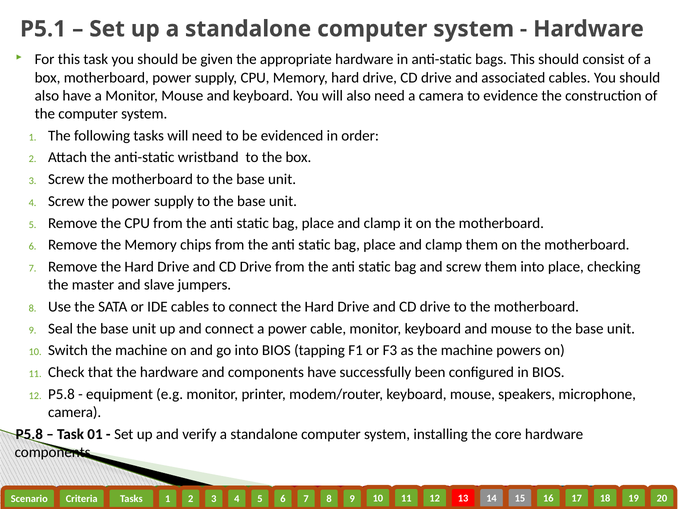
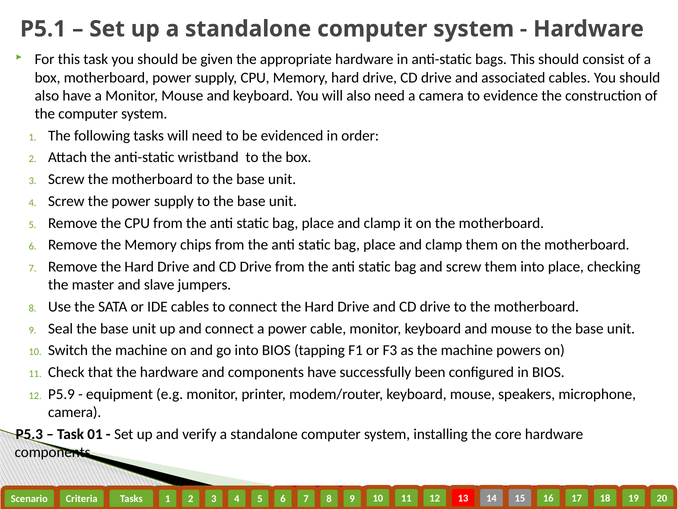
P5.8: P5.8 -> P5.9 (61, 394)
P5.8: P5.8 -> P5.3 (29, 434)
